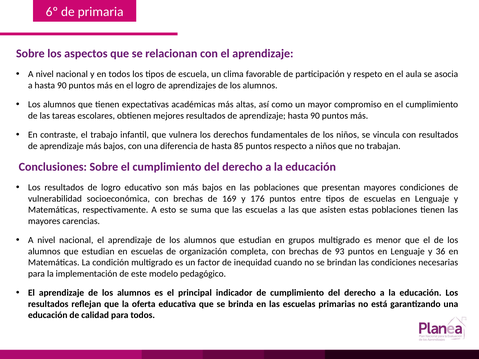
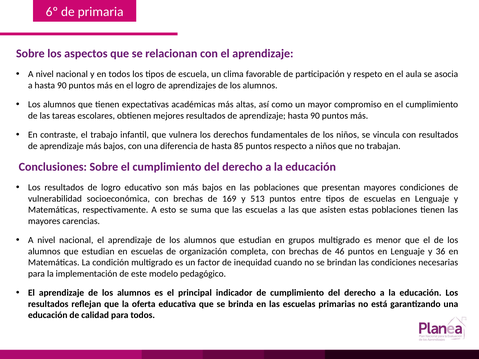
176: 176 -> 513 (257, 199)
93: 93 -> 46 (340, 251)
